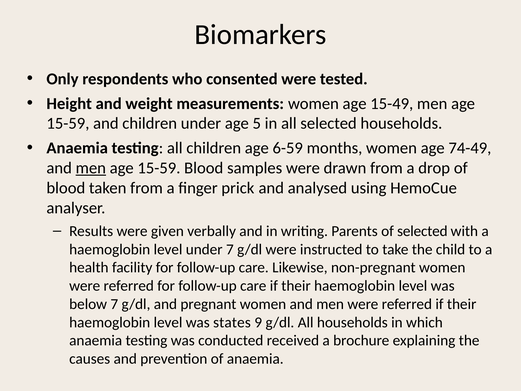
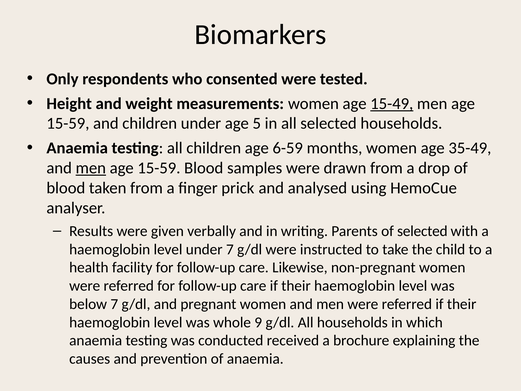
15-49 underline: none -> present (392, 103)
74-49: 74-49 -> 35-49 (470, 148)
states: states -> whole (232, 322)
